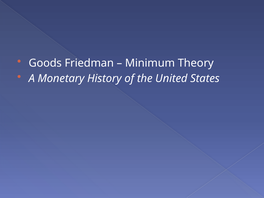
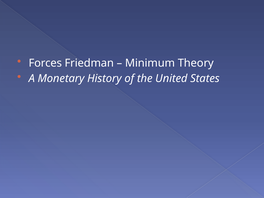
Goods: Goods -> Forces (45, 63)
